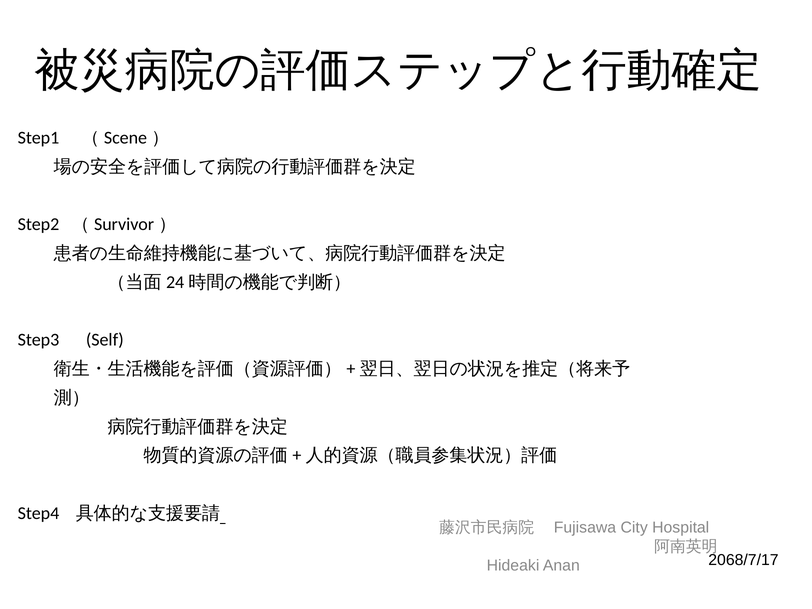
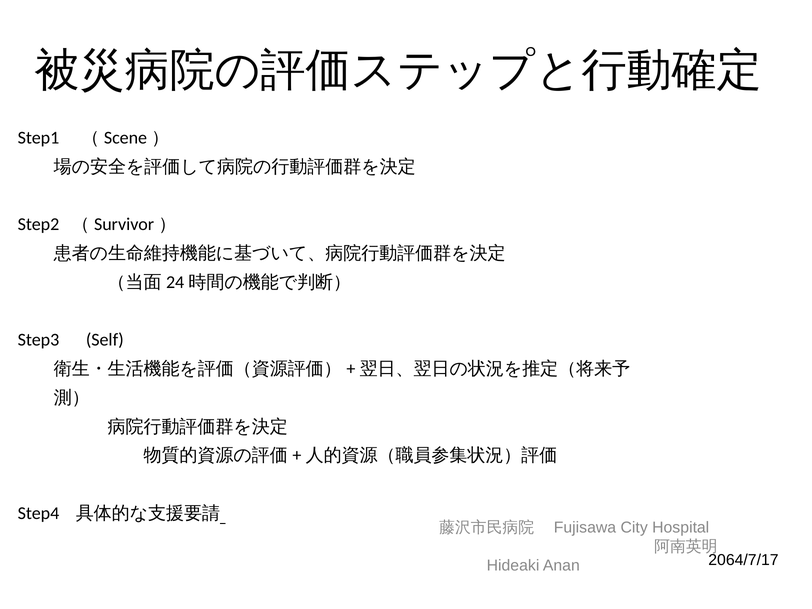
2068/7/17: 2068/7/17 -> 2064/7/17 (743, 560)
